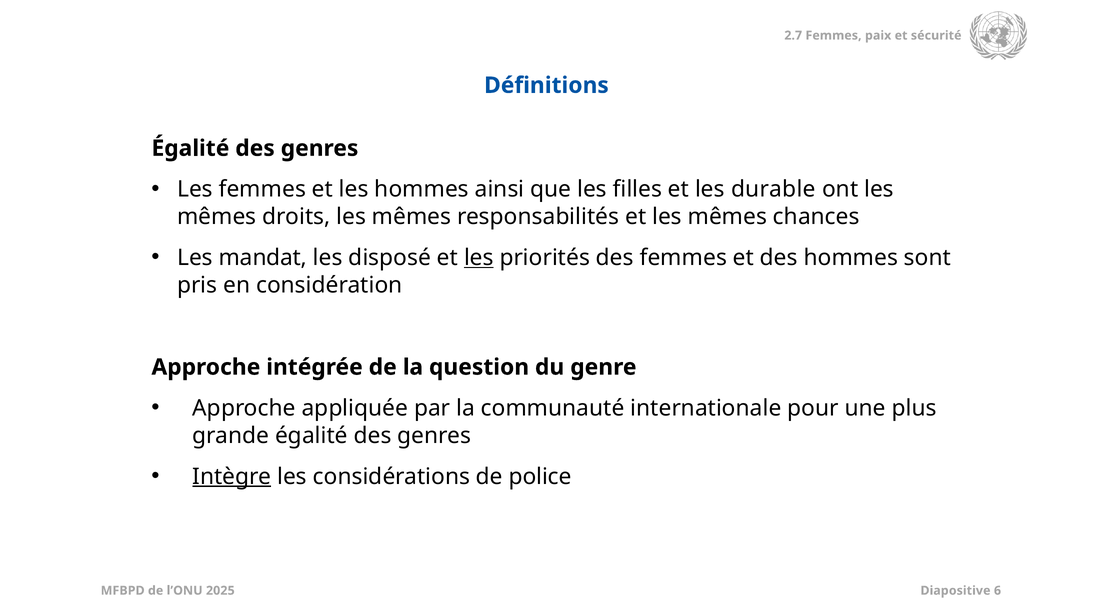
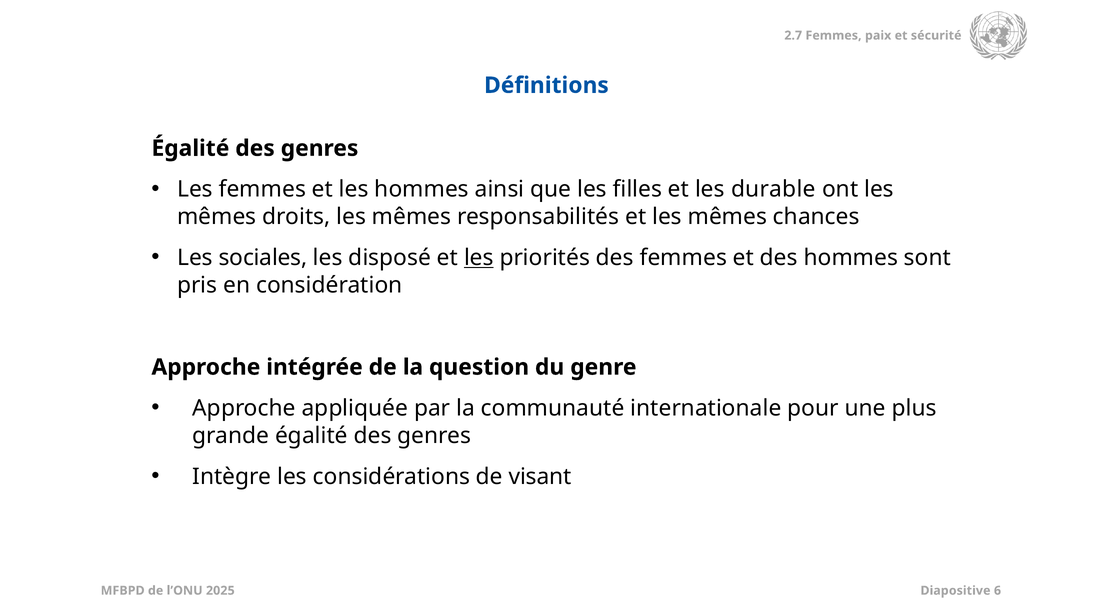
mandat: mandat -> sociales (263, 258)
Intègre underline: present -> none (232, 476)
police: police -> visant (540, 476)
